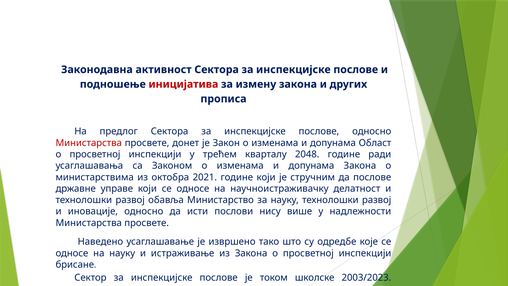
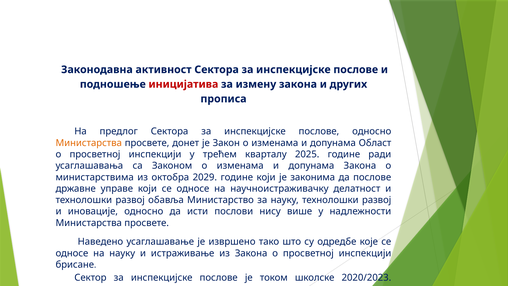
Министарства colour: red -> orange (89, 143)
2048: 2048 -> 2025 (307, 154)
2021: 2021 -> 2029 (205, 177)
је стручним: стручним -> законима (313, 177)
2003/2023: 2003/2023 -> 2020/2023 (366, 278)
